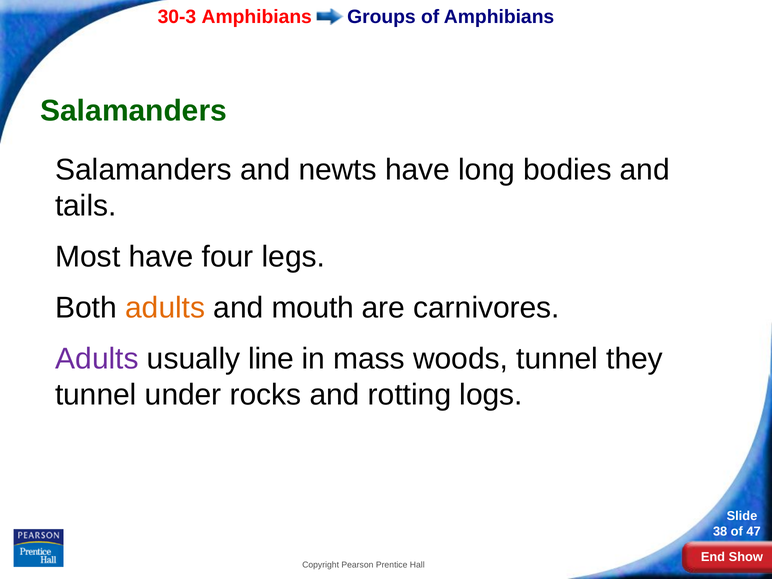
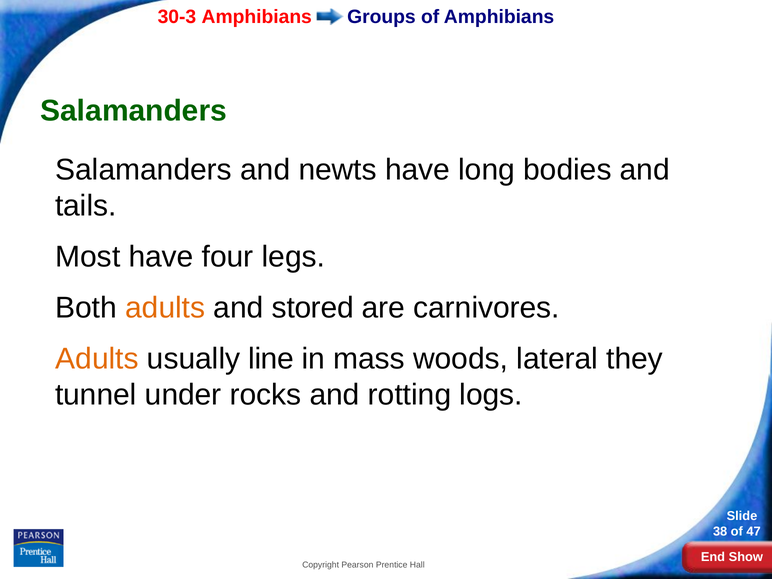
mouth: mouth -> stored (313, 308)
Adults colour: purple -> orange (97, 359)
woods tunnel: tunnel -> lateral (557, 359)
